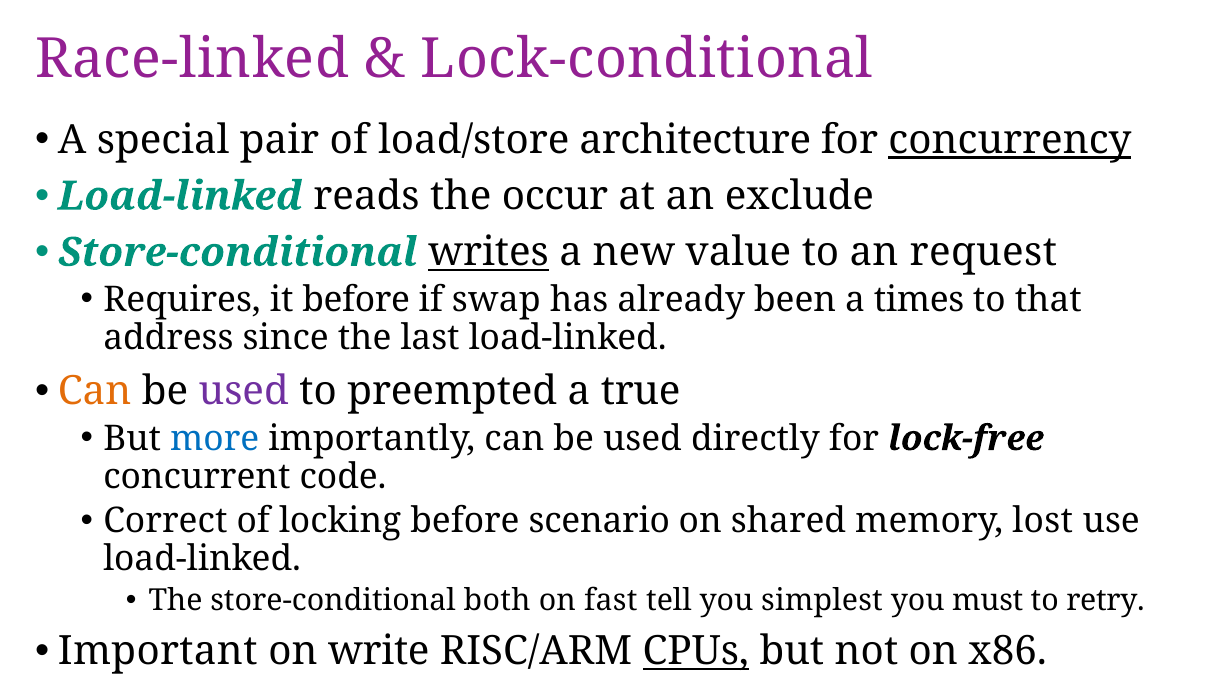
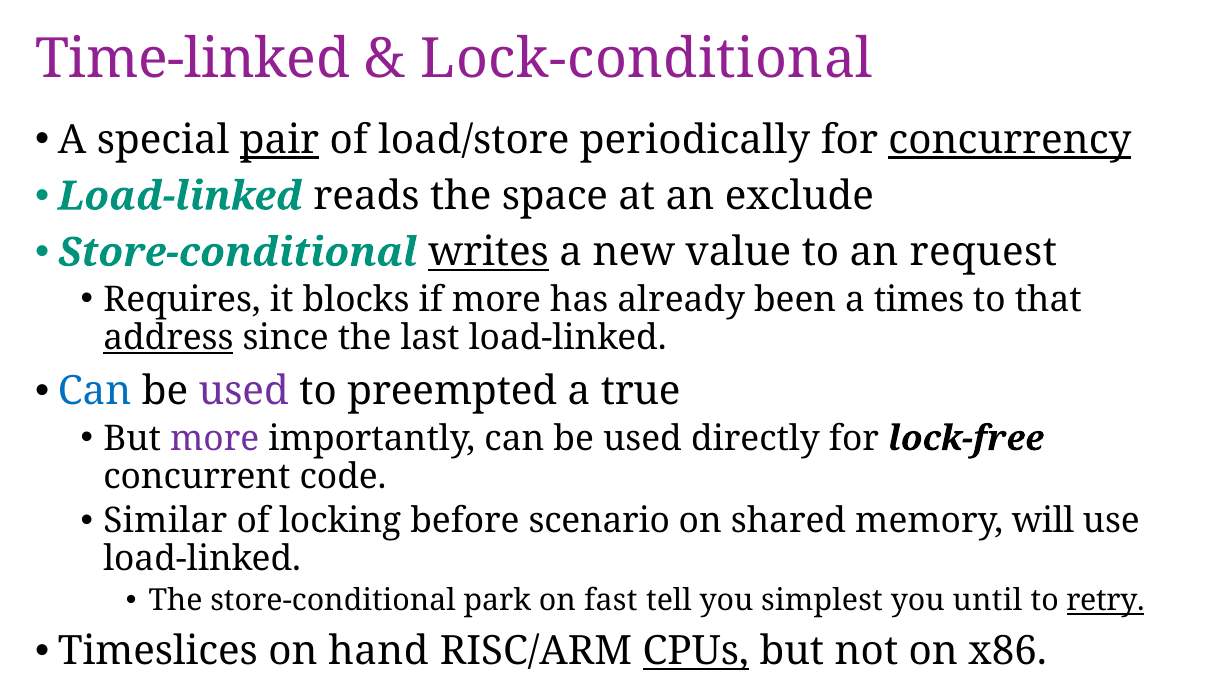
Race-linked: Race-linked -> Time-linked (193, 59)
pair underline: none -> present (280, 140)
architecture: architecture -> periodically (695, 140)
occur: occur -> space (555, 196)
it before: before -> blocks (356, 300)
if swap: swap -> more (497, 300)
address underline: none -> present (168, 338)
Can colour: orange -> blue (95, 391)
more colour: blue -> purple (215, 438)
Correct: Correct -> Similar (165, 521)
lost: lost -> will (1043, 521)
both: both -> park (497, 601)
must: must -> until (987, 601)
retry underline: none -> present (1106, 601)
Important: Important -> Timeslices (158, 651)
write: write -> hand (379, 651)
